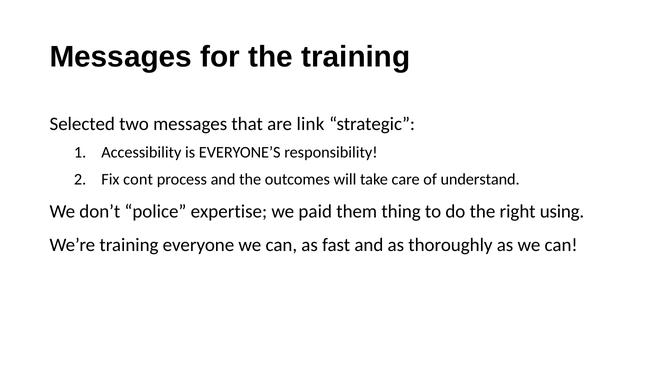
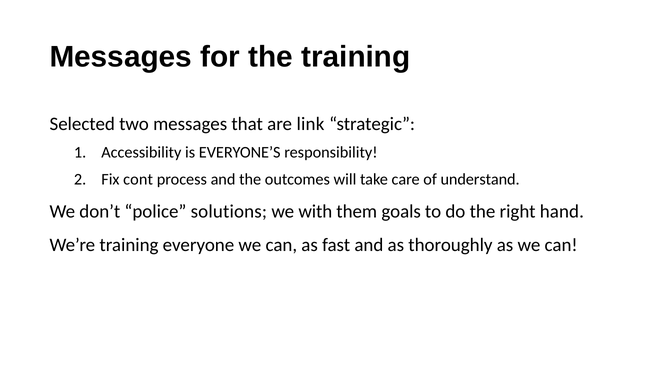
expertise: expertise -> solutions (229, 211)
paid: paid -> with (315, 211)
thing: thing -> goals (401, 211)
using: using -> hand (562, 211)
